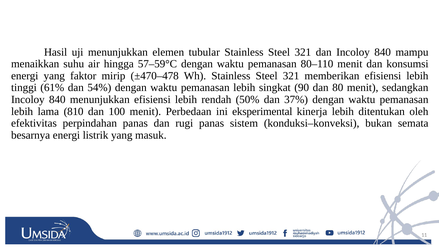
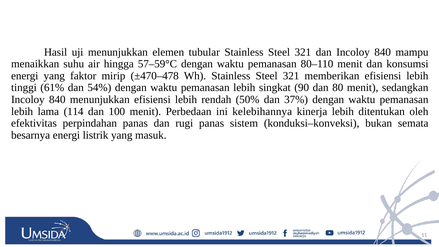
810: 810 -> 114 (74, 111)
eksperimental: eksperimental -> kelebihannya (262, 111)
